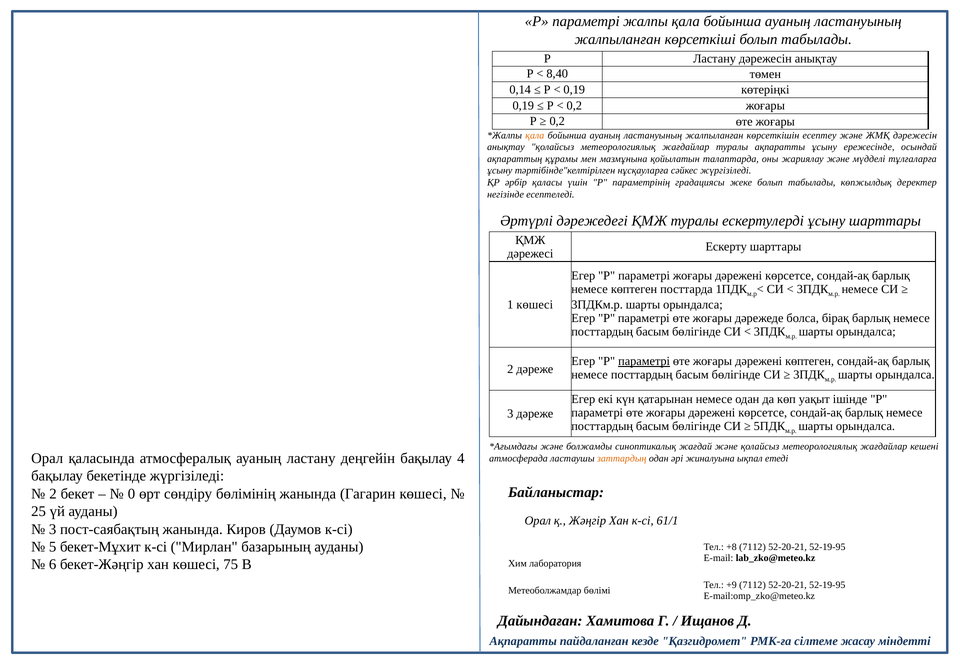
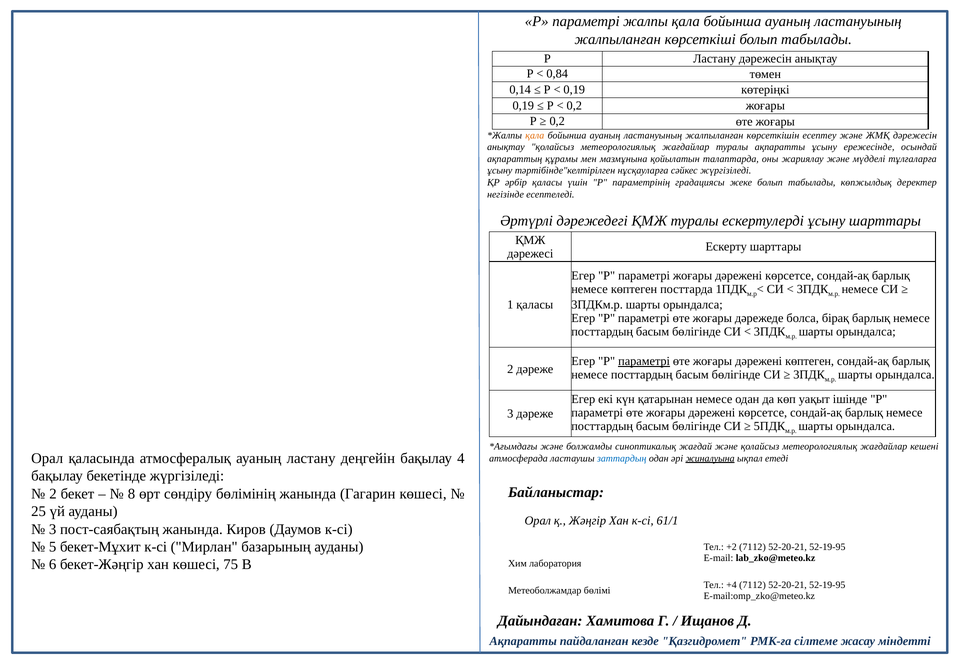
8,40: 8,40 -> 0,84 (557, 74)
1 көшесі: көшесі -> қаласы (535, 305)
заттардың colour: orange -> blue (622, 459)
жиналуына underline: none -> present (710, 459)
0: 0 -> 8 (131, 494)
+8: +8 -> +2 (732, 547)
+9: +9 -> +4 (732, 586)
